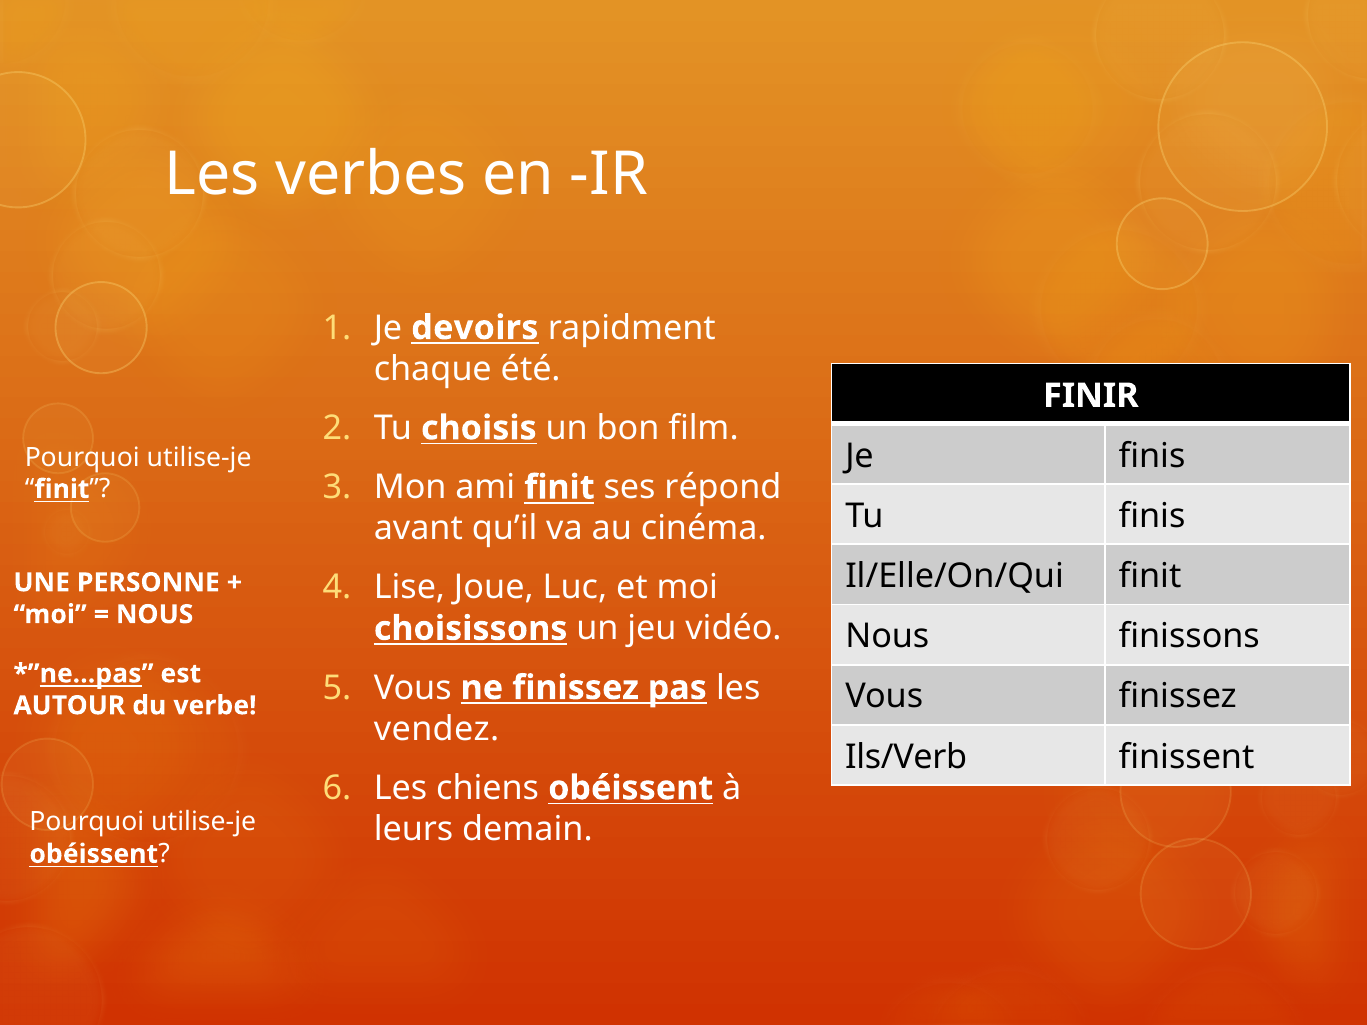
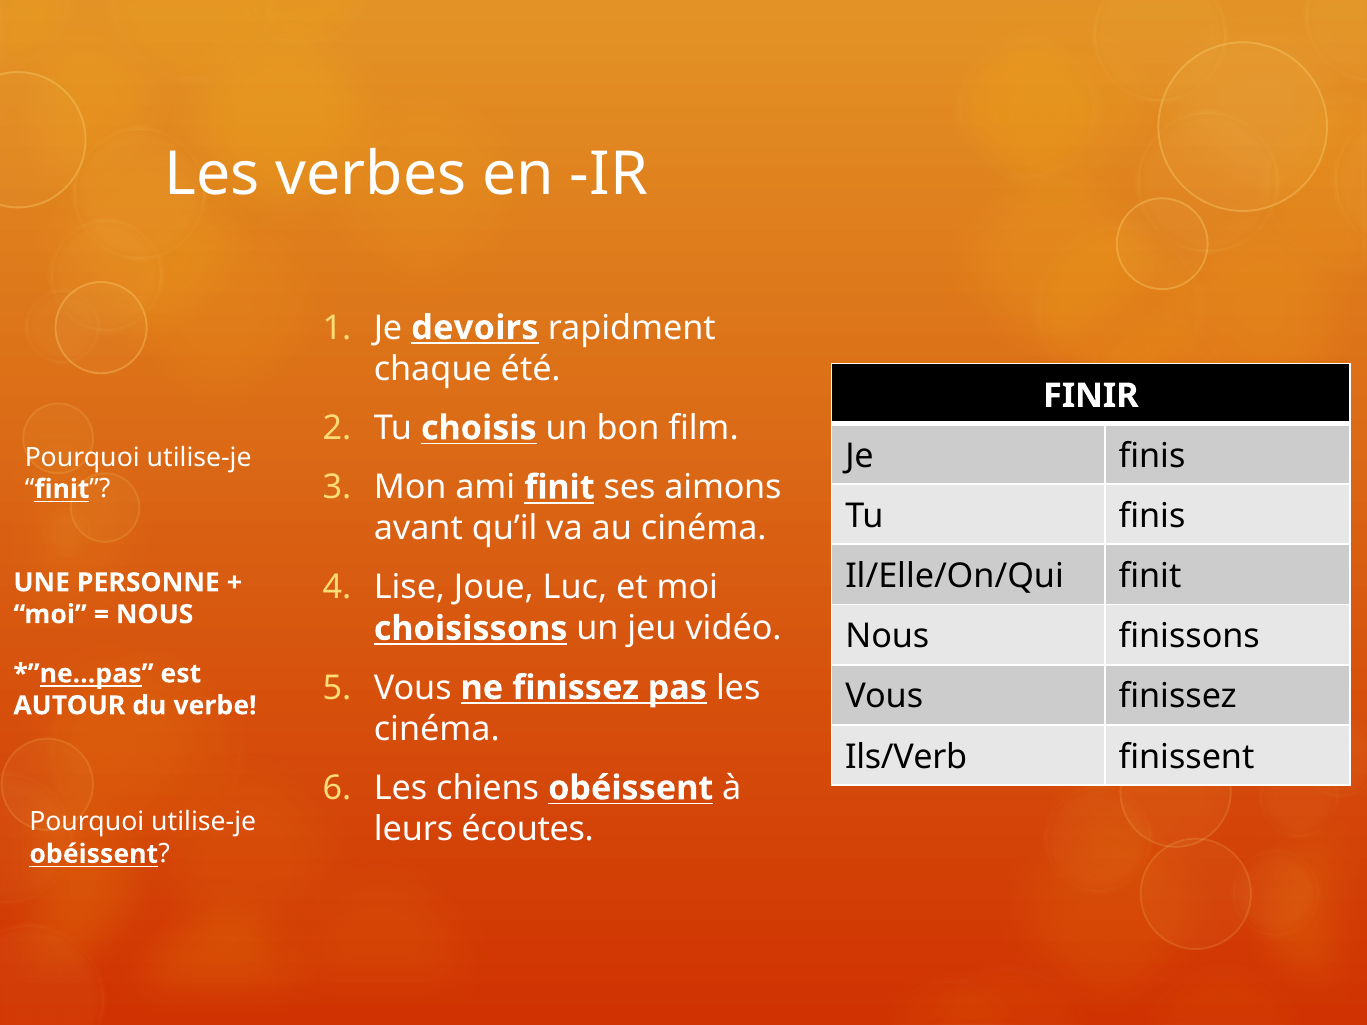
répond: répond -> aimons (723, 487)
vendez: vendez -> cinéma (437, 729)
demain: demain -> écoutes (528, 829)
